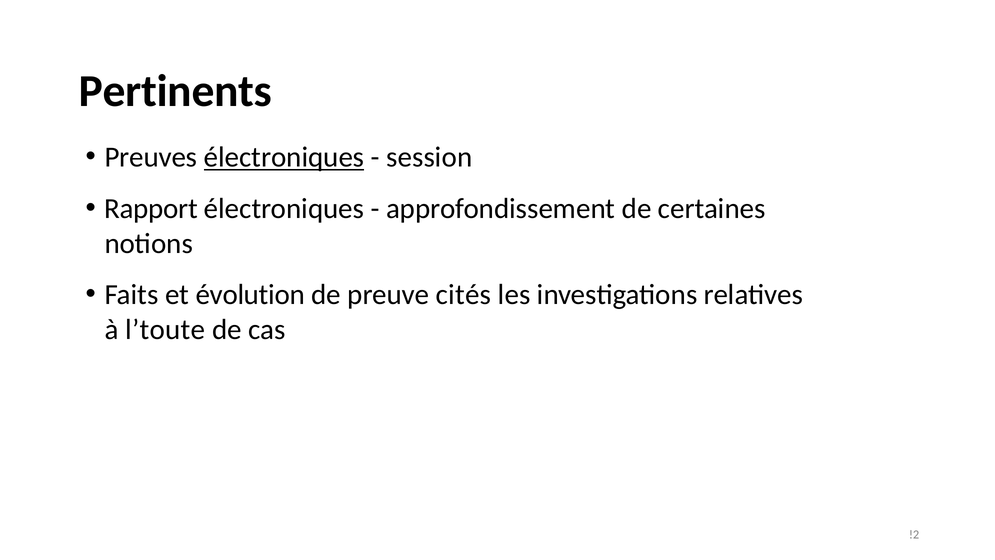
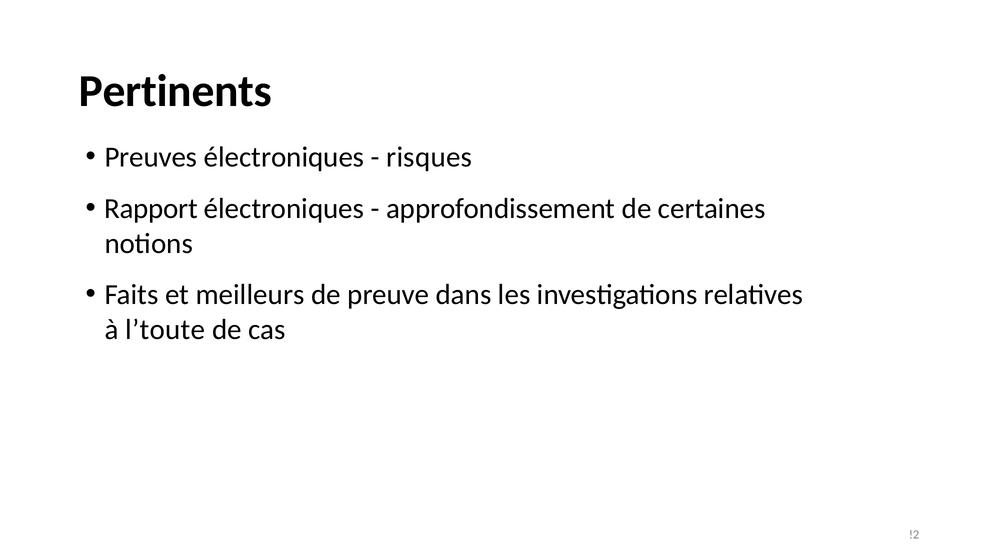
électroniques underline: present -> none (284, 157)
session: session -> risques (429, 157)
évolution: évolution -> meilleurs (250, 295)
cités: cités -> dans (463, 295)
